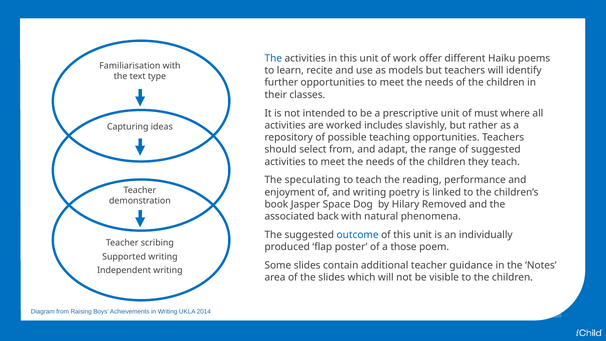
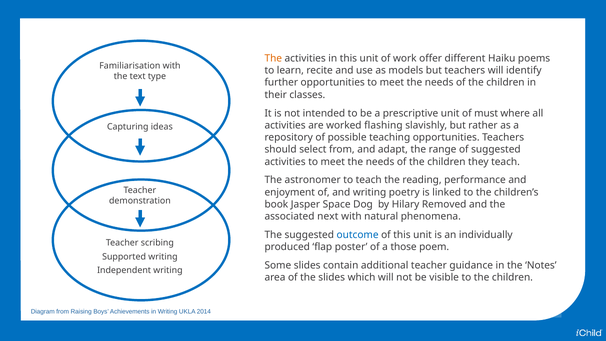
The colour: blue -> orange (273, 58)
includes: includes -> flashing (383, 125)
speculating: speculating -> astronomer (313, 180)
back: back -> next (328, 216)
